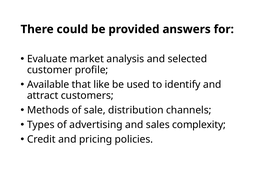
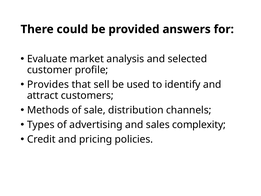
Available: Available -> Provides (48, 84)
like: like -> sell (102, 84)
